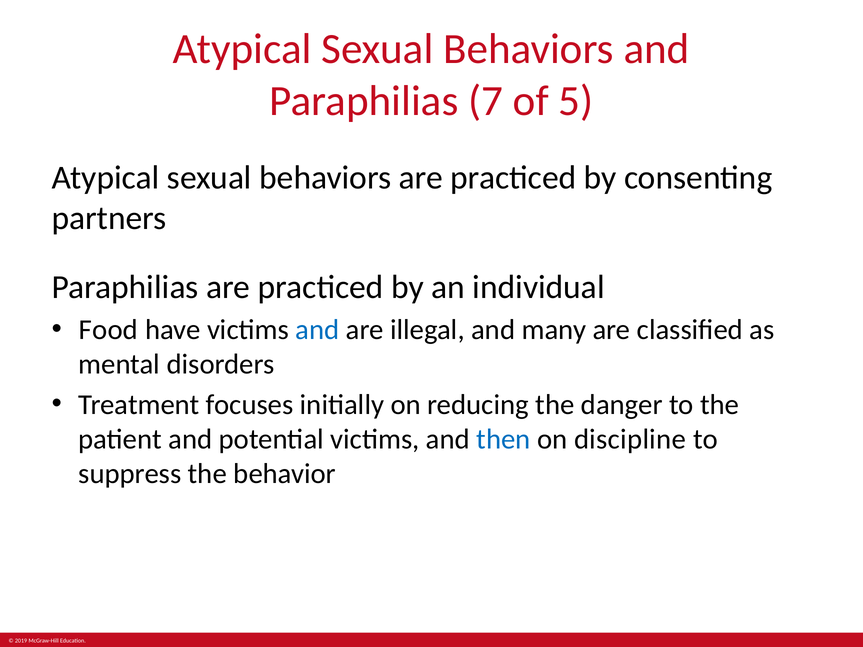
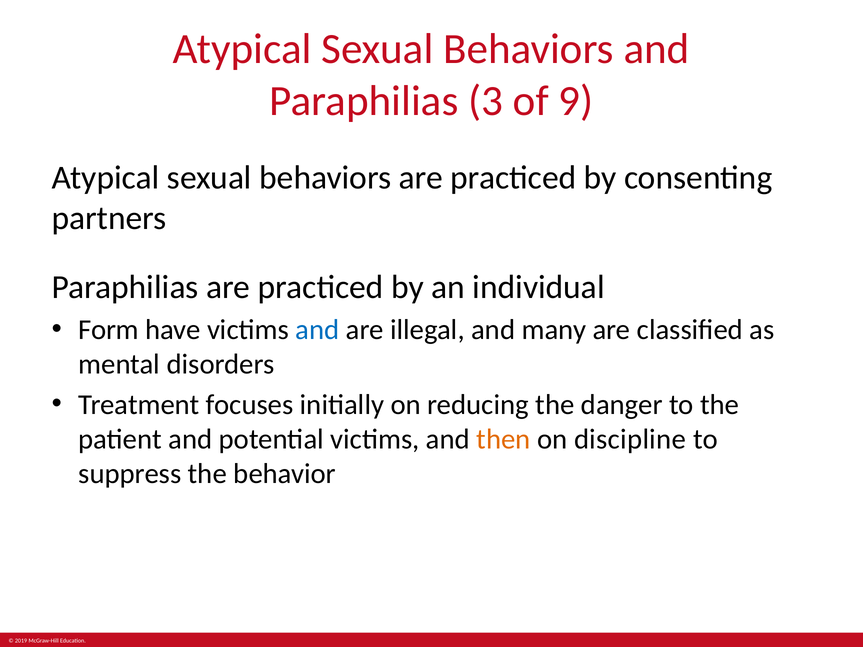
7: 7 -> 3 (486, 101)
5: 5 -> 9 (576, 101)
Food: Food -> Form (109, 330)
then colour: blue -> orange (504, 439)
